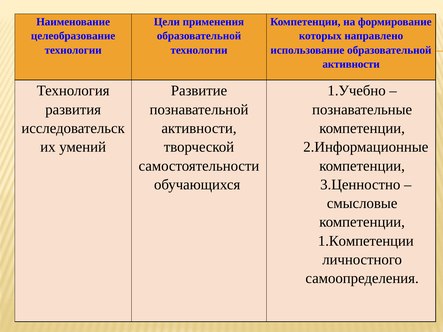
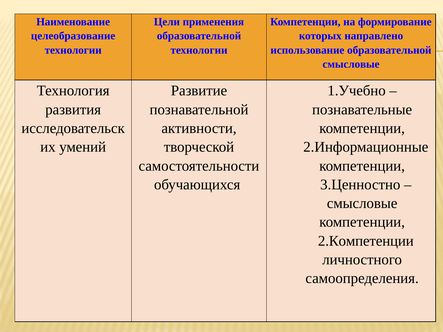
активности: активности -> смысловые (351, 64)
1.Компетенции: 1.Компетенции -> 2.Компетенции (366, 241)
